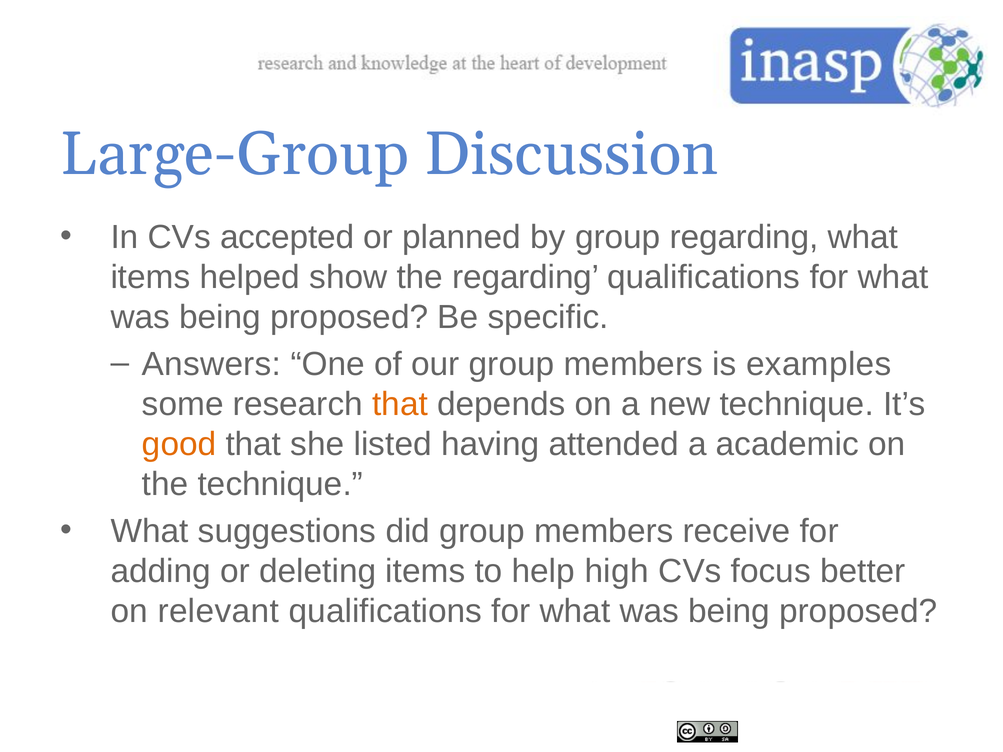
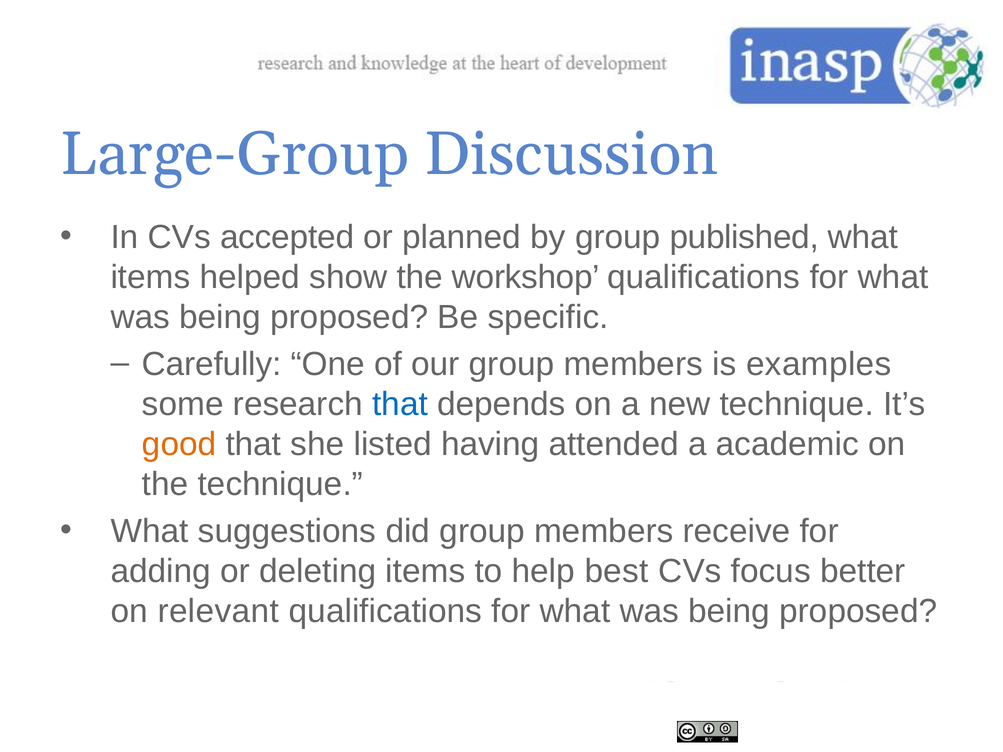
group regarding: regarding -> published (744, 237)
the regarding: regarding -> workshop (526, 277)
Answers: Answers -> Carefully (212, 364)
that colour: orange -> blue (400, 404)
high: high -> best (617, 571)
